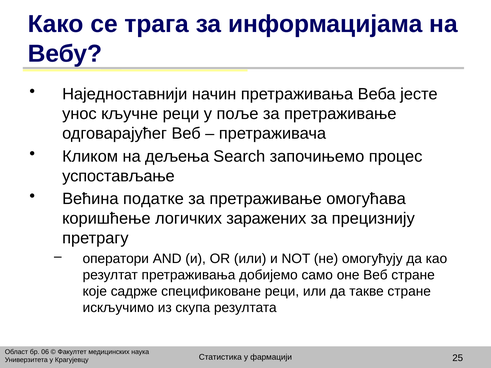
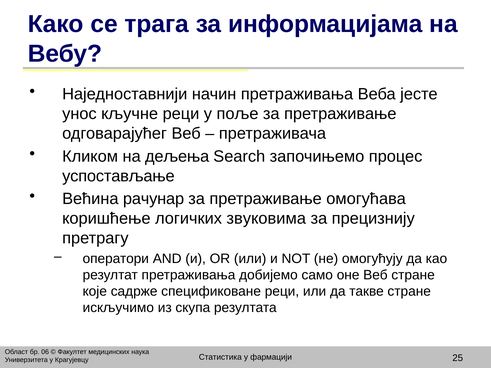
податке: податке -> рачунар (154, 199)
заражених: заражених -> звуковима (266, 219)
